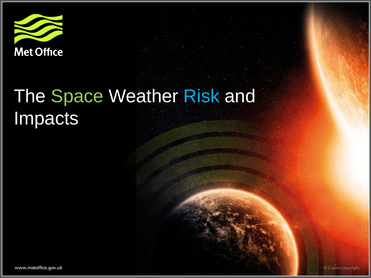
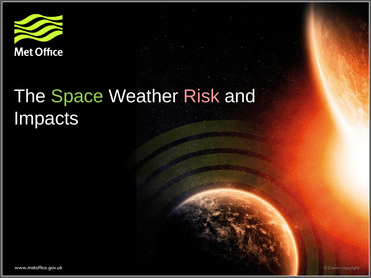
Risk colour: light blue -> pink (202, 96)
